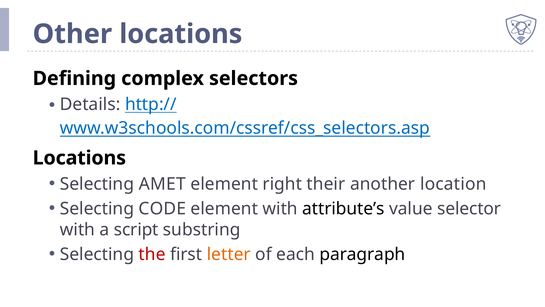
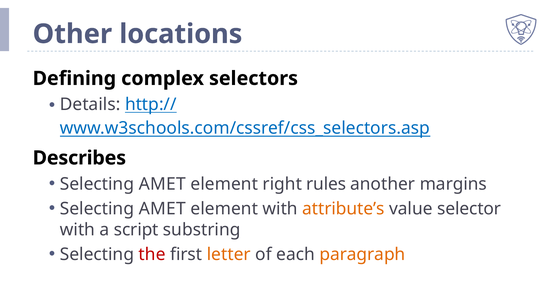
Locations: Locations -> Describes (79, 158)
their: their -> rules (326, 184)
location: location -> margins (453, 184)
CODE: CODE -> AMET (162, 208)
attribute’s colour: black -> orange (343, 208)
paragraph colour: black -> orange (362, 254)
